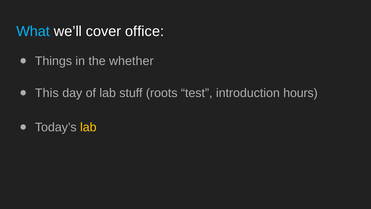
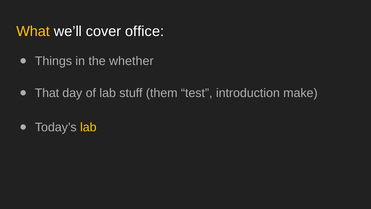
What colour: light blue -> yellow (33, 31)
This: This -> That (47, 93)
roots: roots -> them (162, 93)
hours: hours -> make (300, 93)
